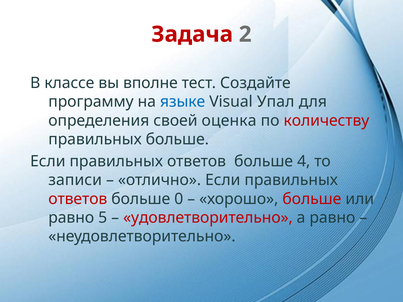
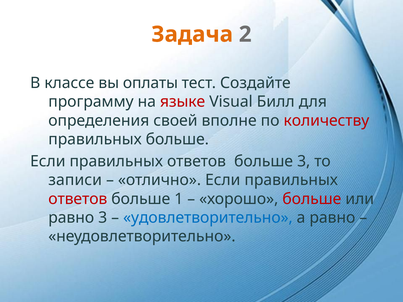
Задача colour: red -> orange (192, 34)
вполне: вполне -> оплаты (150, 83)
языке colour: blue -> red (183, 102)
Упал: Упал -> Билл (276, 102)
оценка: оценка -> вполне (229, 121)
больше 4: 4 -> 3 (304, 161)
0: 0 -> 1 (179, 199)
равно 5: 5 -> 3 (103, 218)
удовлетворительно colour: red -> blue (208, 218)
